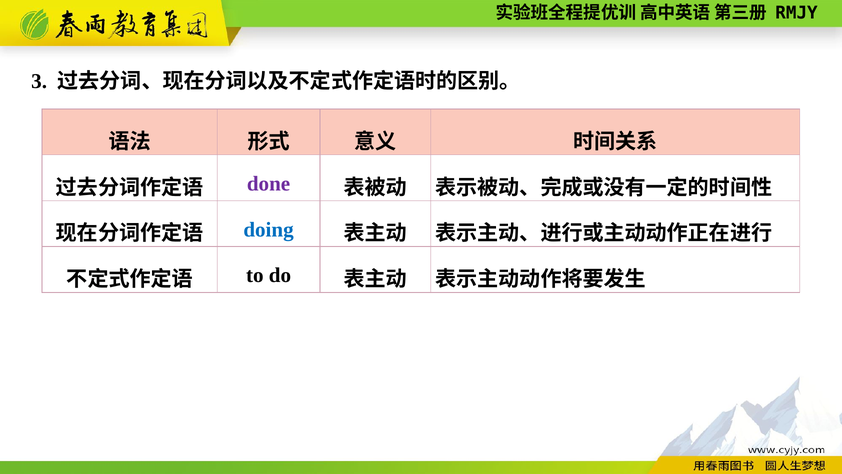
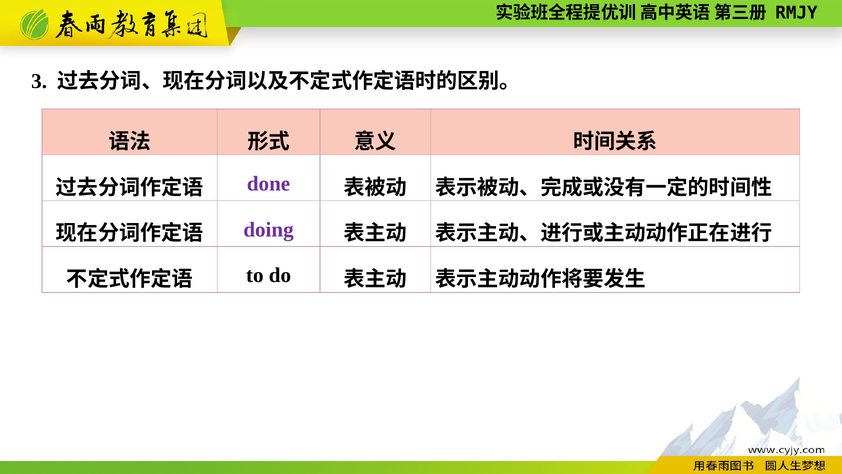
doing colour: blue -> purple (269, 229)
